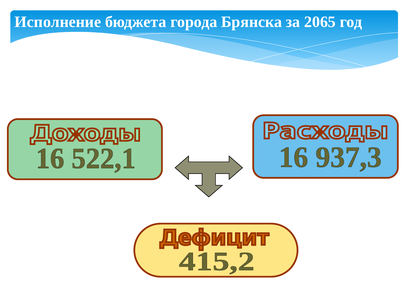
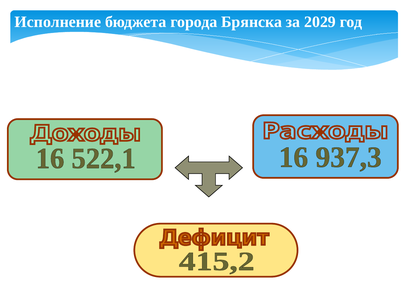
2065: 2065 -> 2029 (320, 22)
